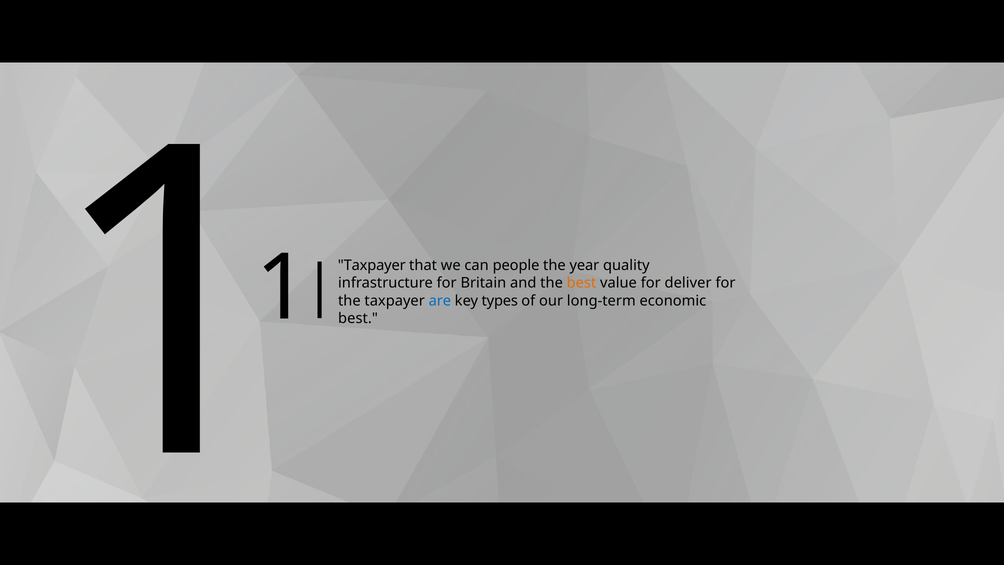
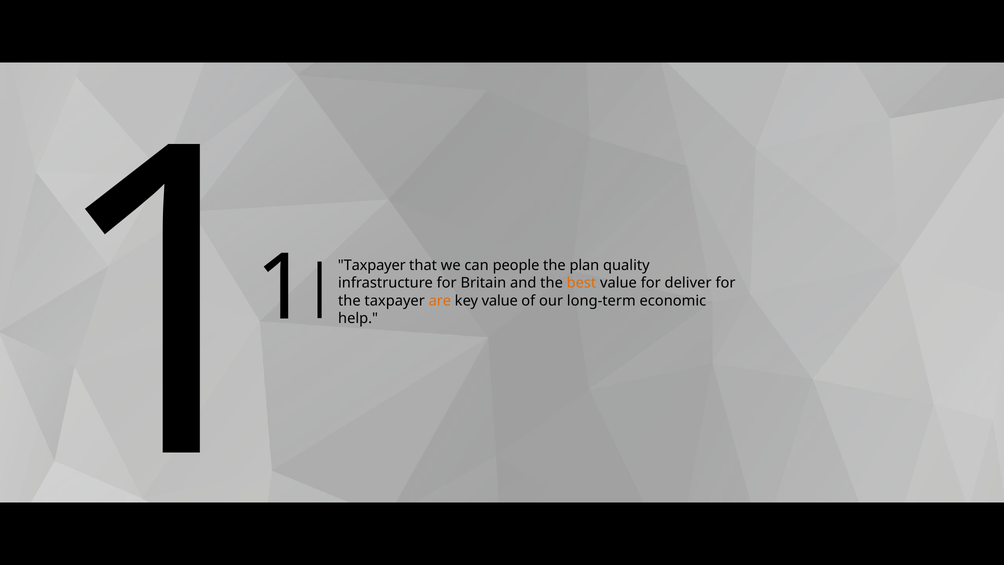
year: year -> plan (584, 265)
are colour: blue -> orange (440, 301)
key types: types -> value (500, 301)
best: best -> help (358, 318)
